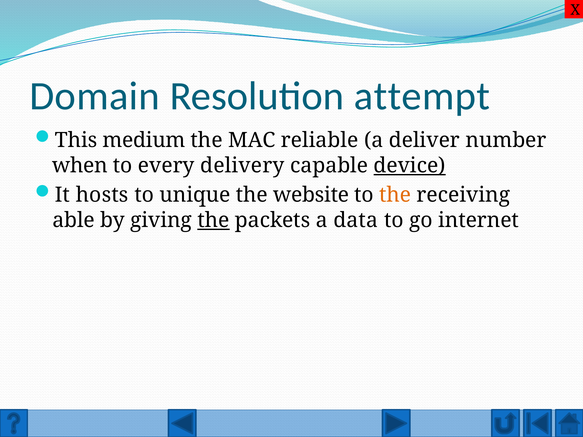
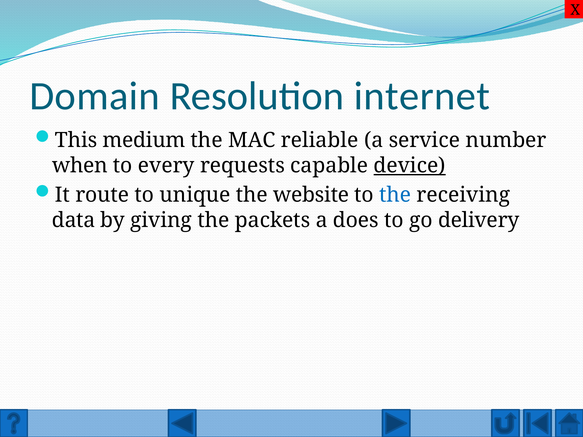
attempt: attempt -> internet (422, 96)
deliver: deliver -> service (424, 140)
delivery: delivery -> requests (242, 166)
hosts: hosts -> route (102, 195)
the colour: orange -> blue (395, 195)
able: able -> data (74, 220)
the underline: present -> none (213, 220)
data: data -> does (356, 220)
internet: internet -> delivery (479, 220)
